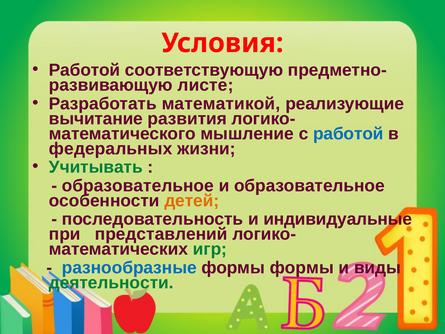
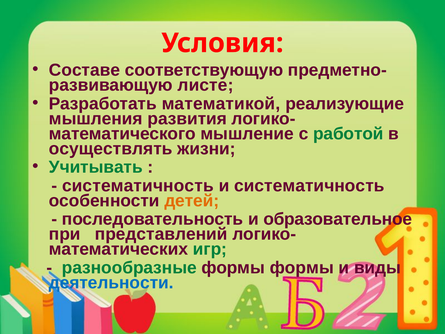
Работой: Работой -> Составе (84, 70)
вычитание: вычитание -> мышления (96, 119)
работой colour: blue -> green (348, 134)
федеральных: федеральных -> осуществлять (111, 149)
образовательное: образовательное -> систематичность (138, 186)
и образовательное: образовательное -> систематичность (309, 186)
индивидуальные: индивидуальные -> образовательное (338, 219)
разнообразные colour: blue -> green (129, 268)
деятельности colour: green -> blue (111, 283)
